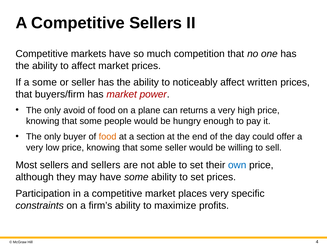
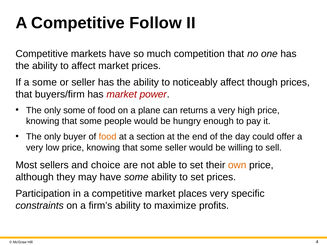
Competitive Sellers: Sellers -> Follow (156, 23)
written: written -> though (262, 82)
only avoid: avoid -> some (74, 110)
and sellers: sellers -> choice (106, 165)
own colour: blue -> orange (237, 165)
